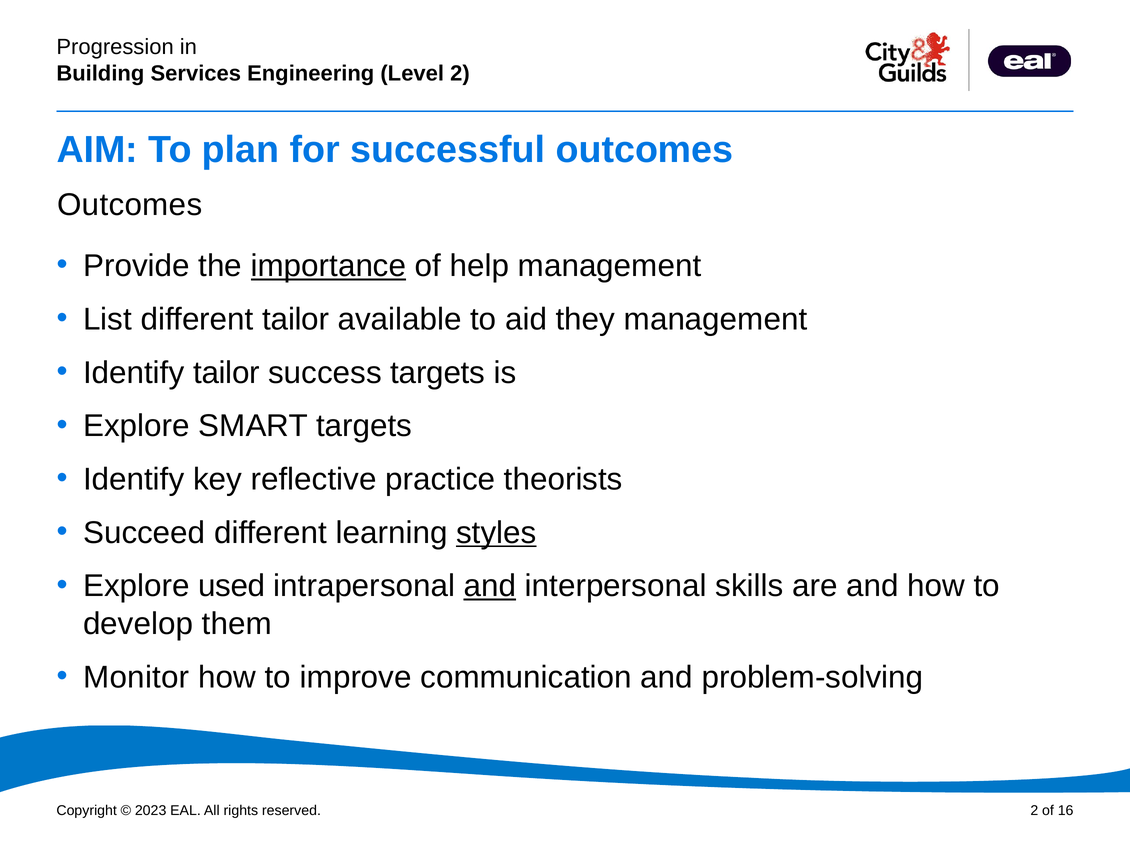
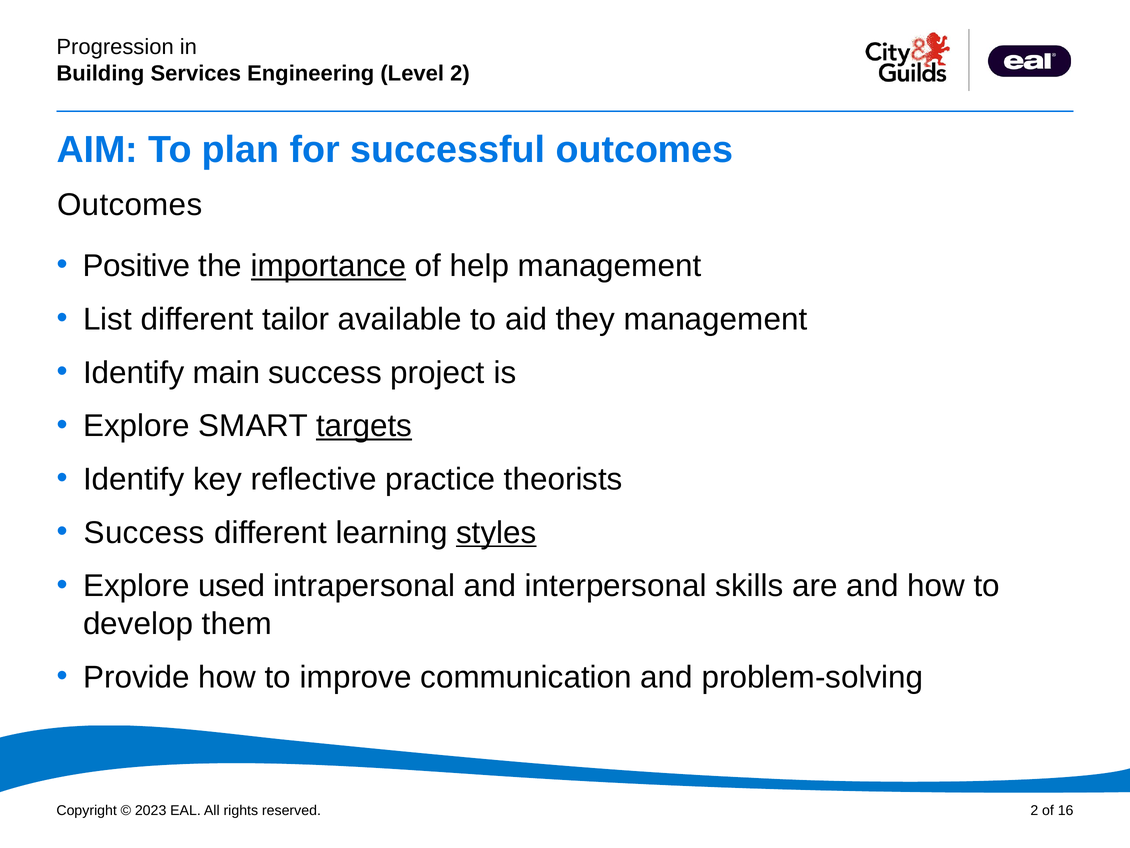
Provide: Provide -> Positive (137, 266)
Identify tailor: tailor -> main (226, 372)
success targets: targets -> project (438, 372)
targets underline: none -> present (364, 426)
Succeed: Succeed -> Success (144, 532)
and underline: present -> none (490, 586)
Monitor: Monitor -> Provide (136, 677)
